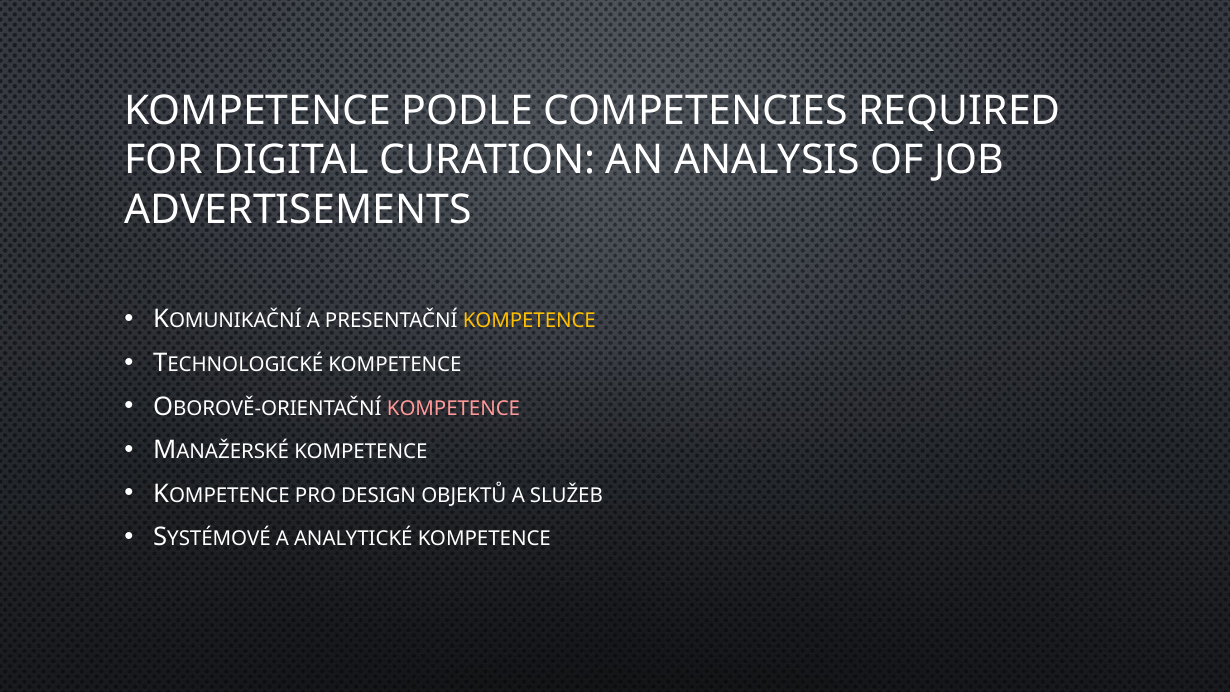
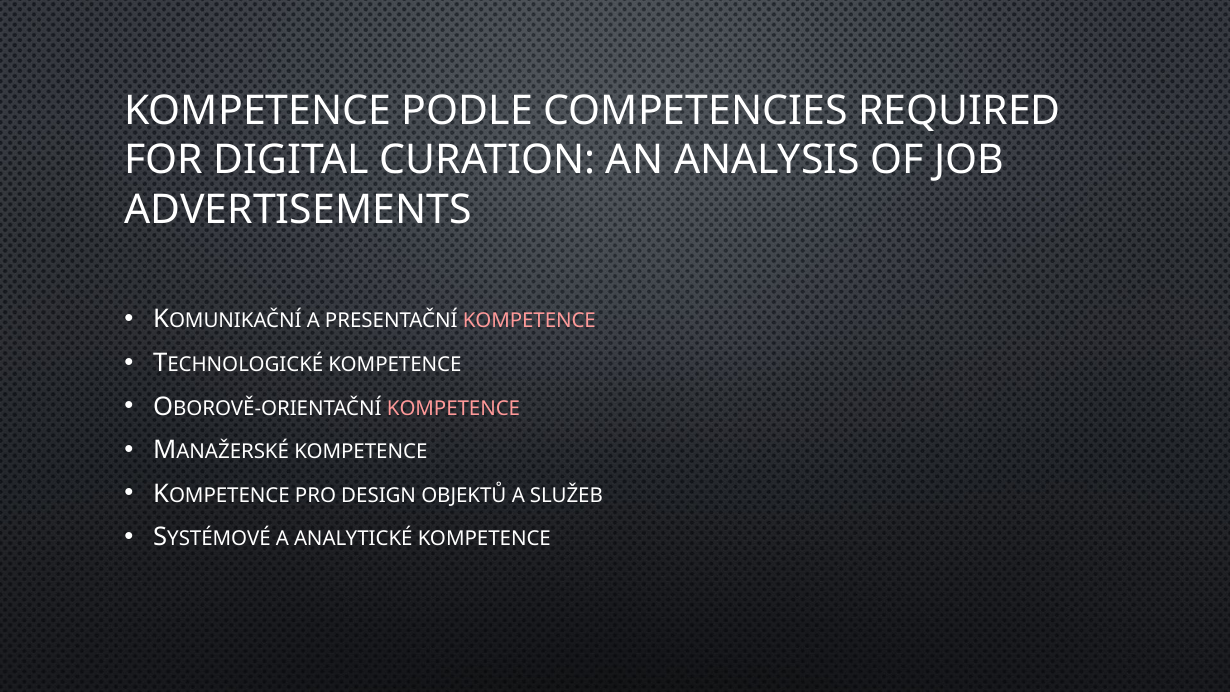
KOMPETENCE colour: yellow -> pink (529, 321)
